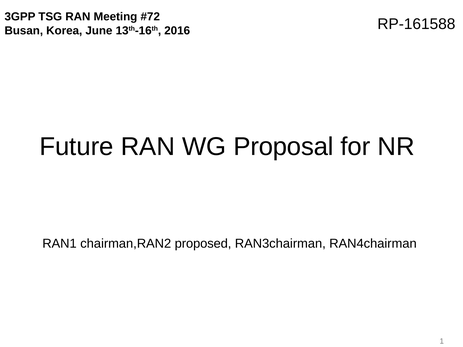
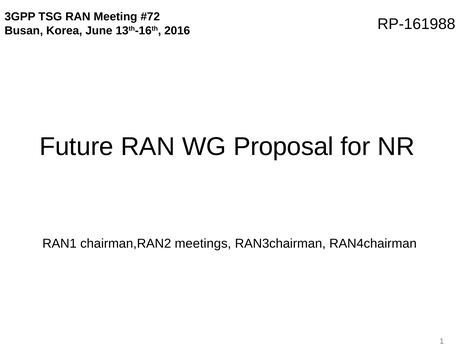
RP-161588: RP-161588 -> RP-161988 (416, 24)
proposed: proposed -> meetings (203, 244)
